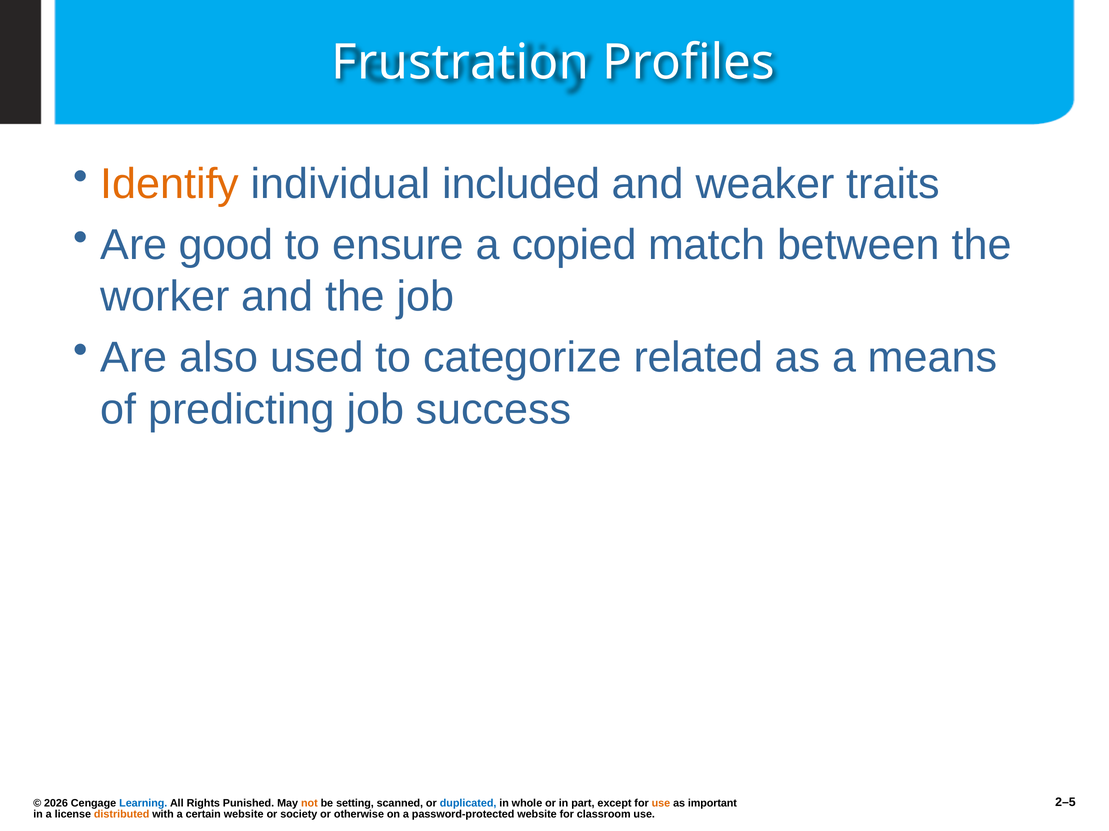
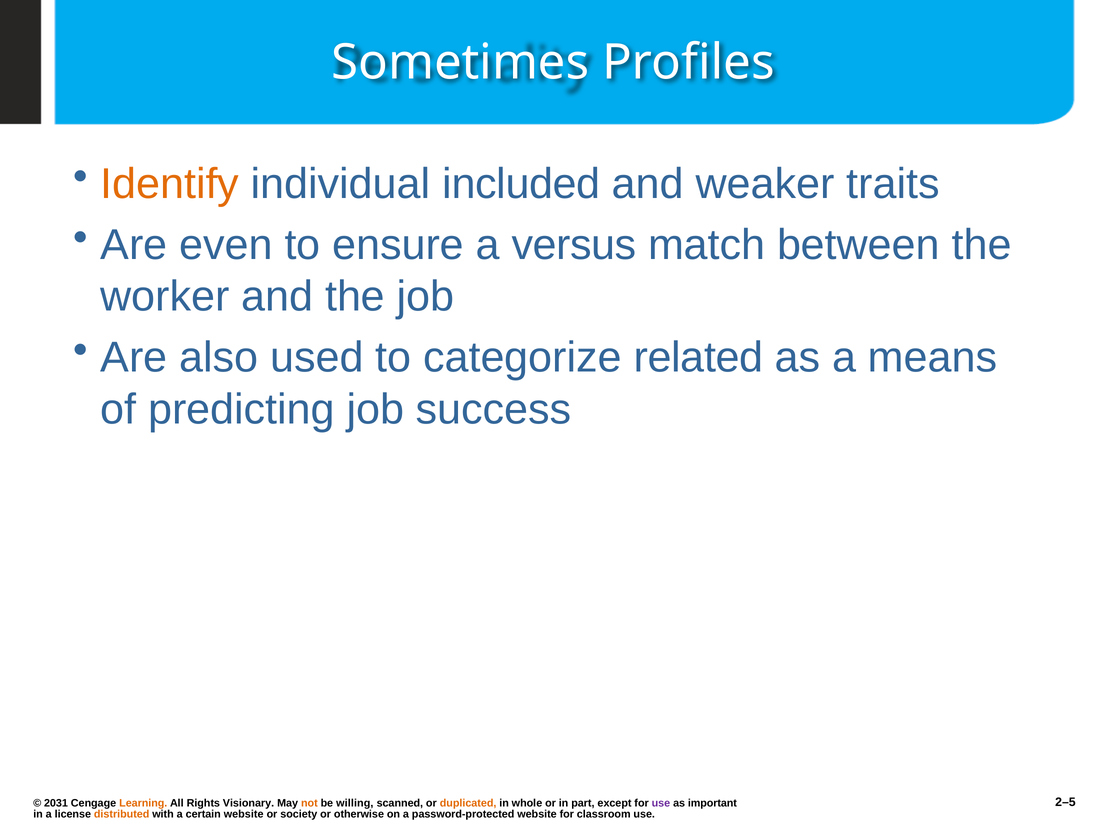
Frustration: Frustration -> Sometimes (460, 63)
good: good -> even (226, 245)
copied: copied -> versus (574, 245)
2026: 2026 -> 2031 (56, 804)
Learning colour: blue -> orange (143, 804)
Punished: Punished -> Visionary (248, 804)
setting: setting -> willing (355, 804)
duplicated colour: blue -> orange (468, 804)
use colour: orange -> purple (661, 804)
